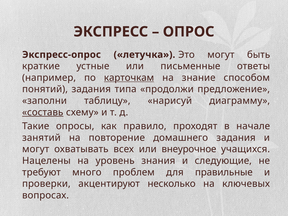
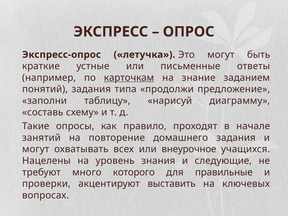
способом: способом -> заданием (247, 78)
составь underline: present -> none (43, 112)
проблем: проблем -> которого (134, 172)
несколько: несколько -> выставить (172, 184)
